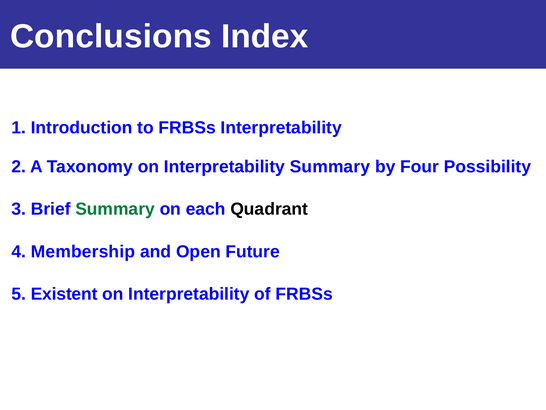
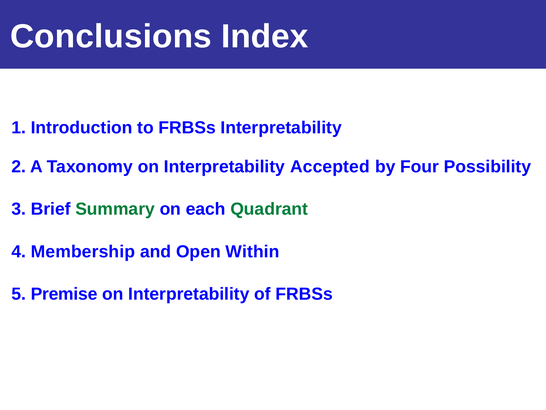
Interpretability Summary: Summary -> Accepted (330, 166)
Quadrant colour: black -> green (269, 209)
Future: Future -> Within (253, 251)
Existent: Existent -> Premise (64, 294)
